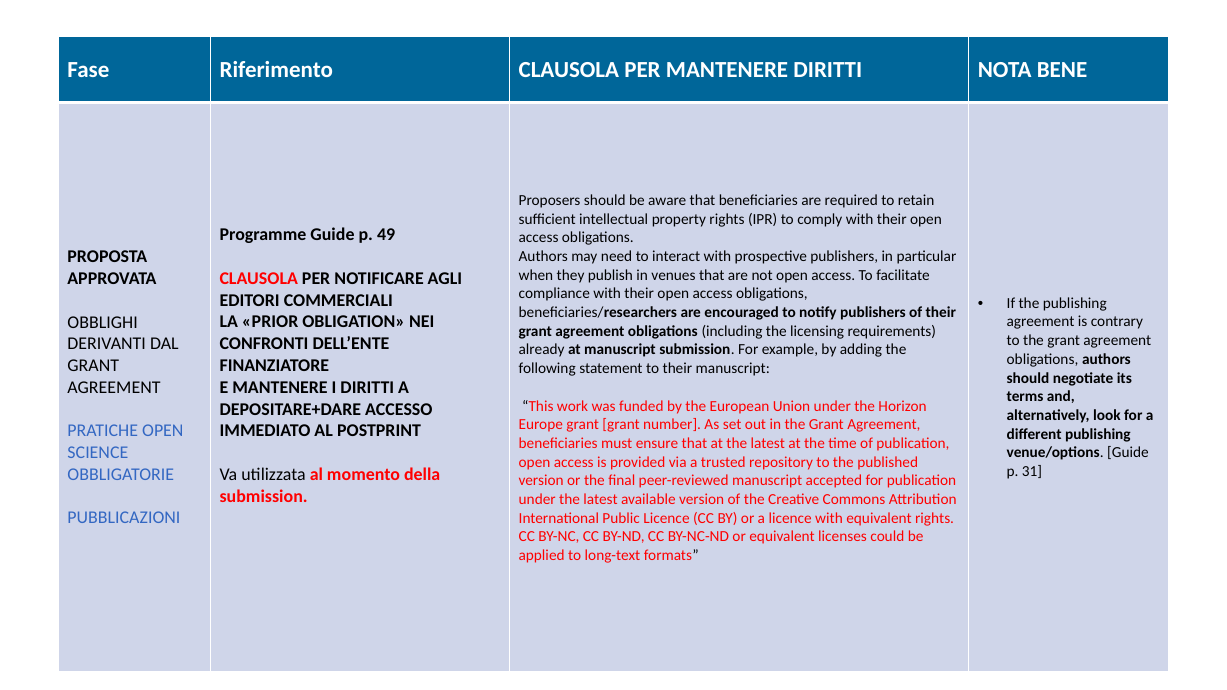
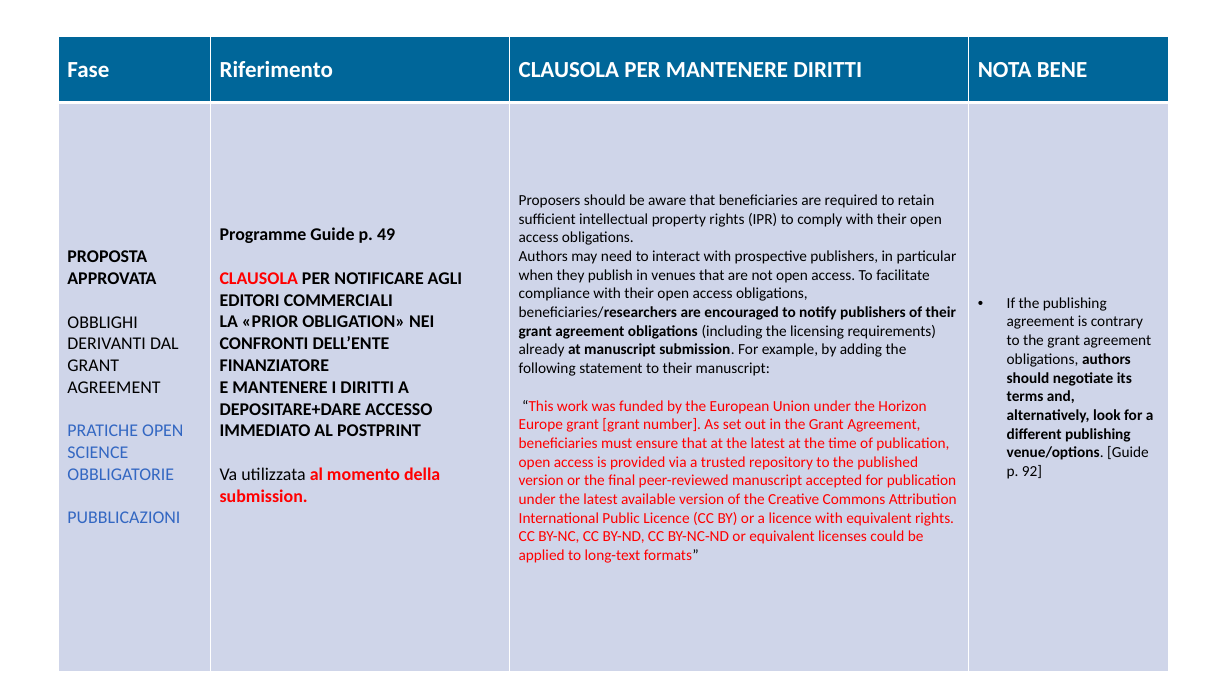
31: 31 -> 92 (1032, 472)
